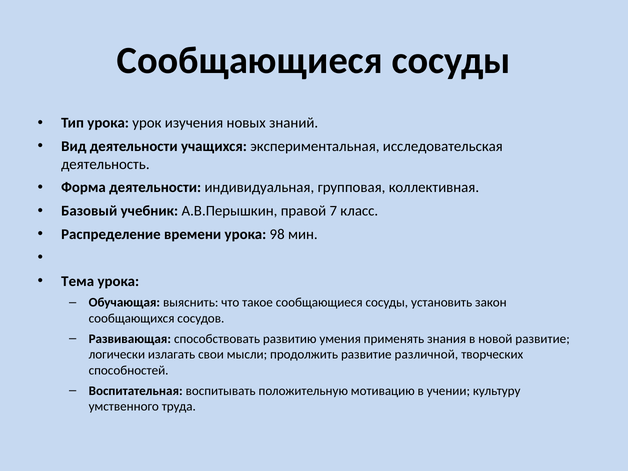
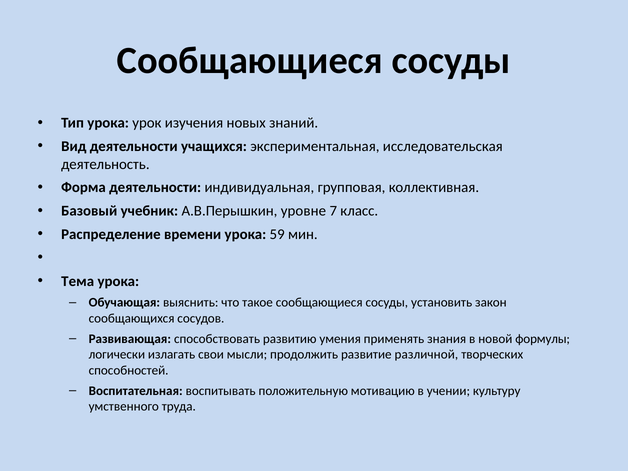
правой: правой -> уровне (303, 211)
98: 98 -> 59 (277, 234)
новой развитие: развитие -> формулы (543, 339)
